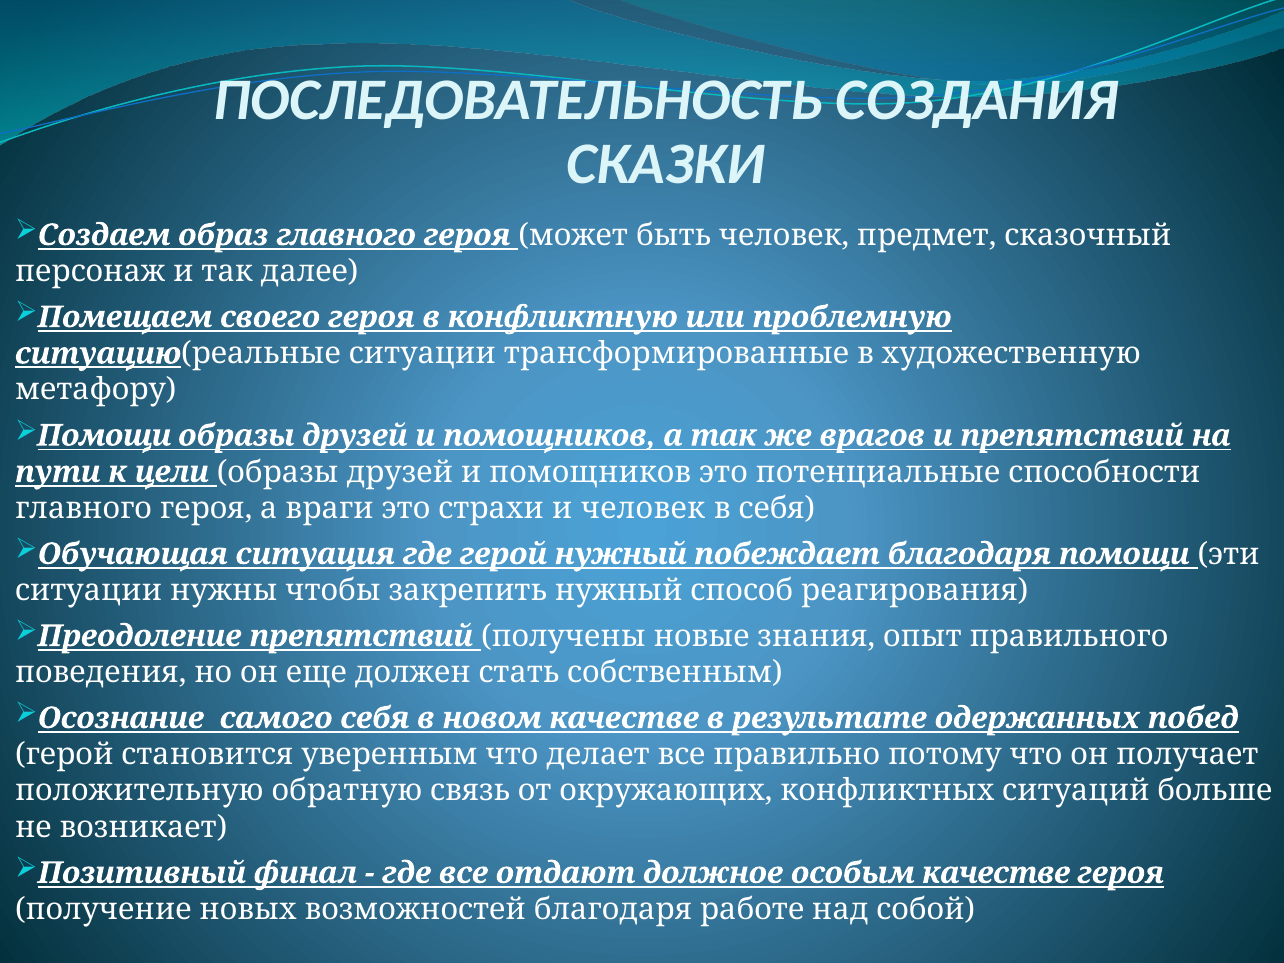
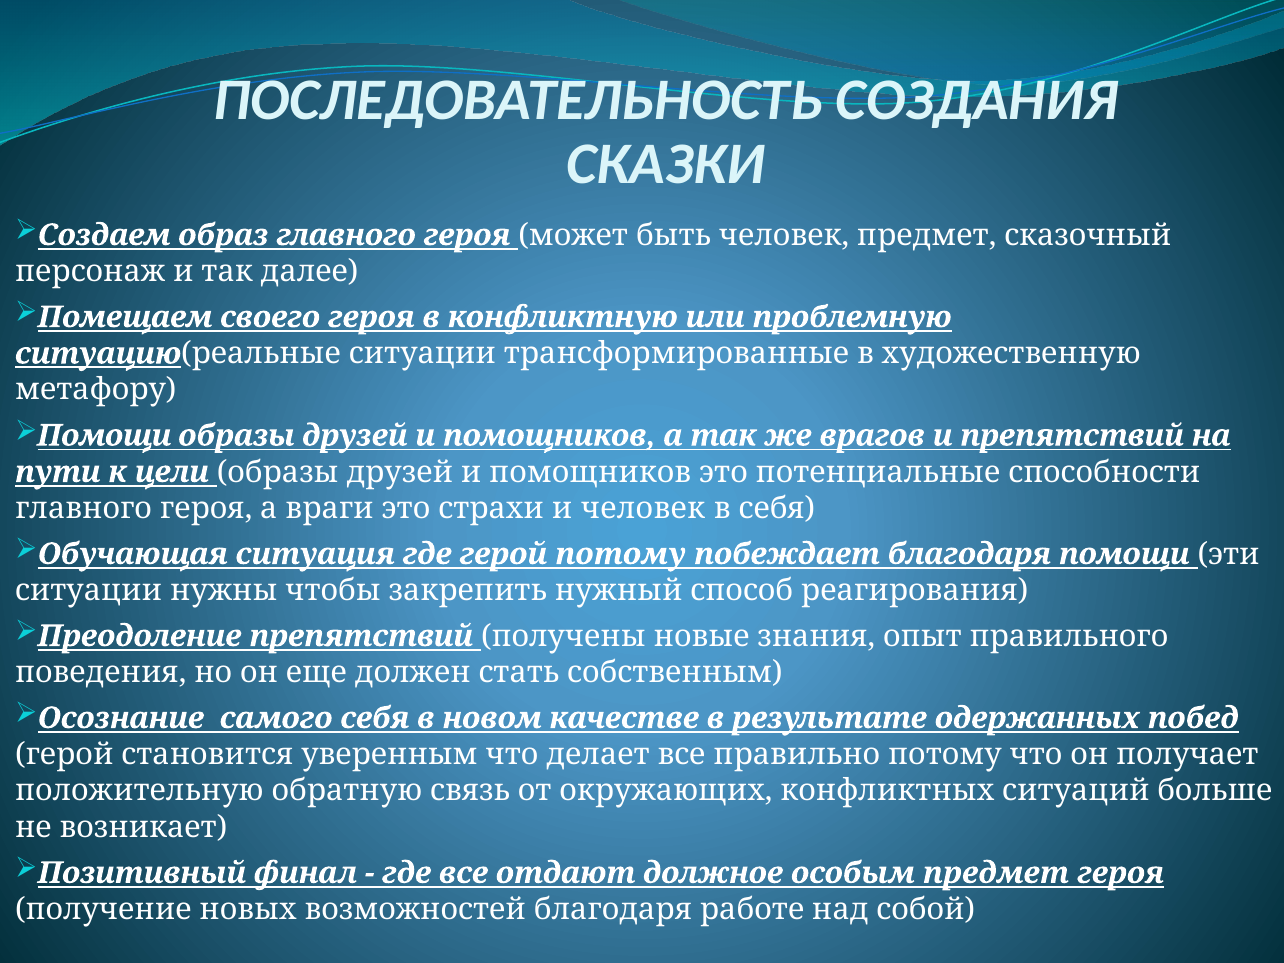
герой нужный: нужный -> потому (621, 554)
особым качестве: качестве -> предмет (996, 873)
